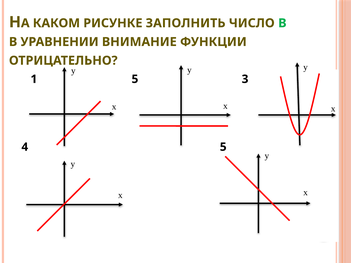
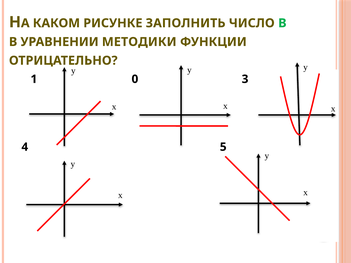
ВНИМАНИЕ: ВНИМАНИЕ -> МЕТОДИКИ (139, 42)
1 5: 5 -> 0 (135, 79)
